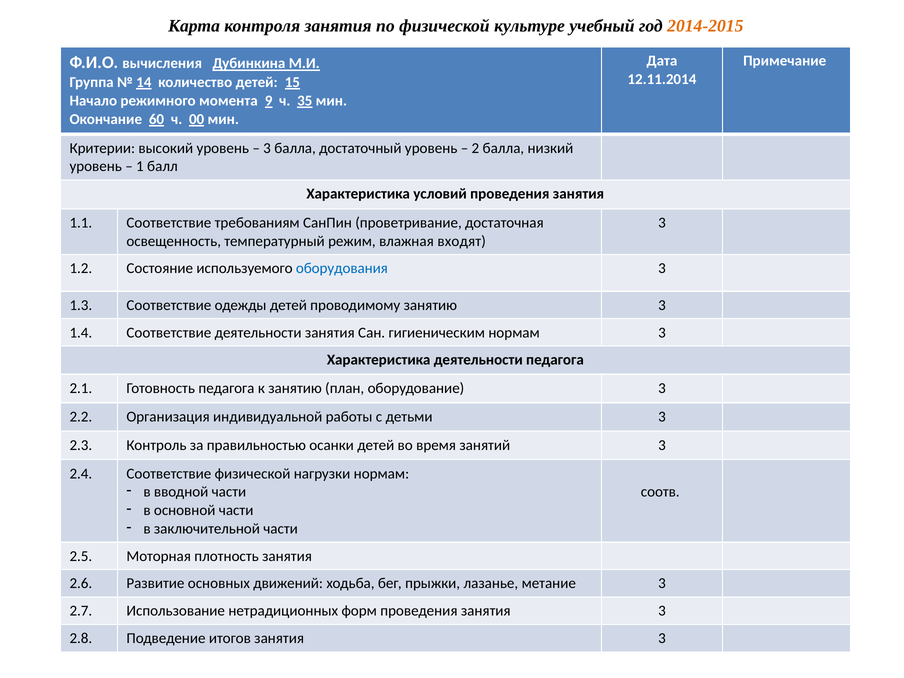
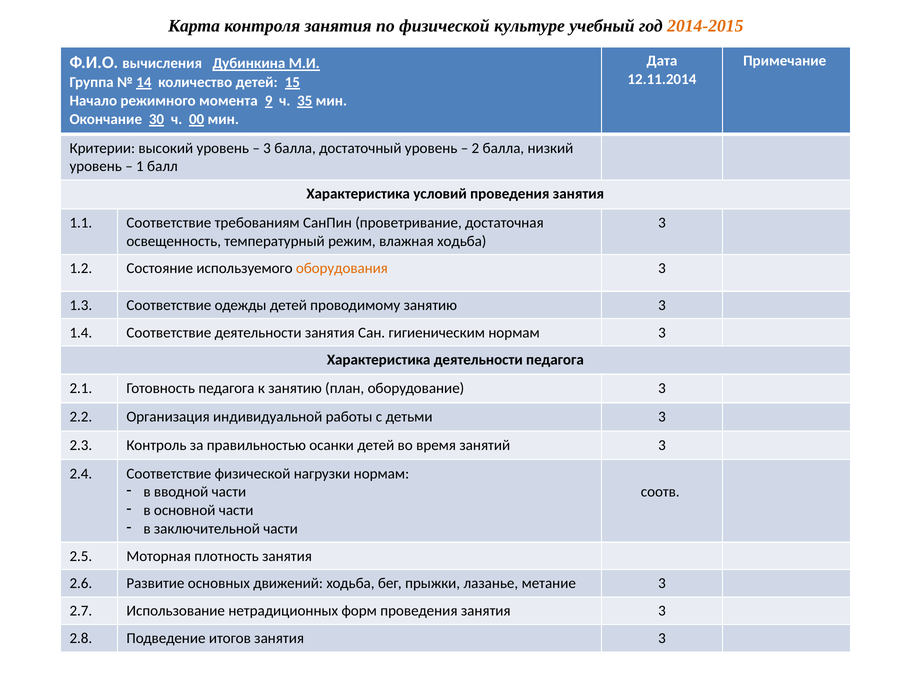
60: 60 -> 30 (157, 119)
влажная входят: входят -> ходьба (462, 241)
оборудования colour: blue -> orange (342, 268)
